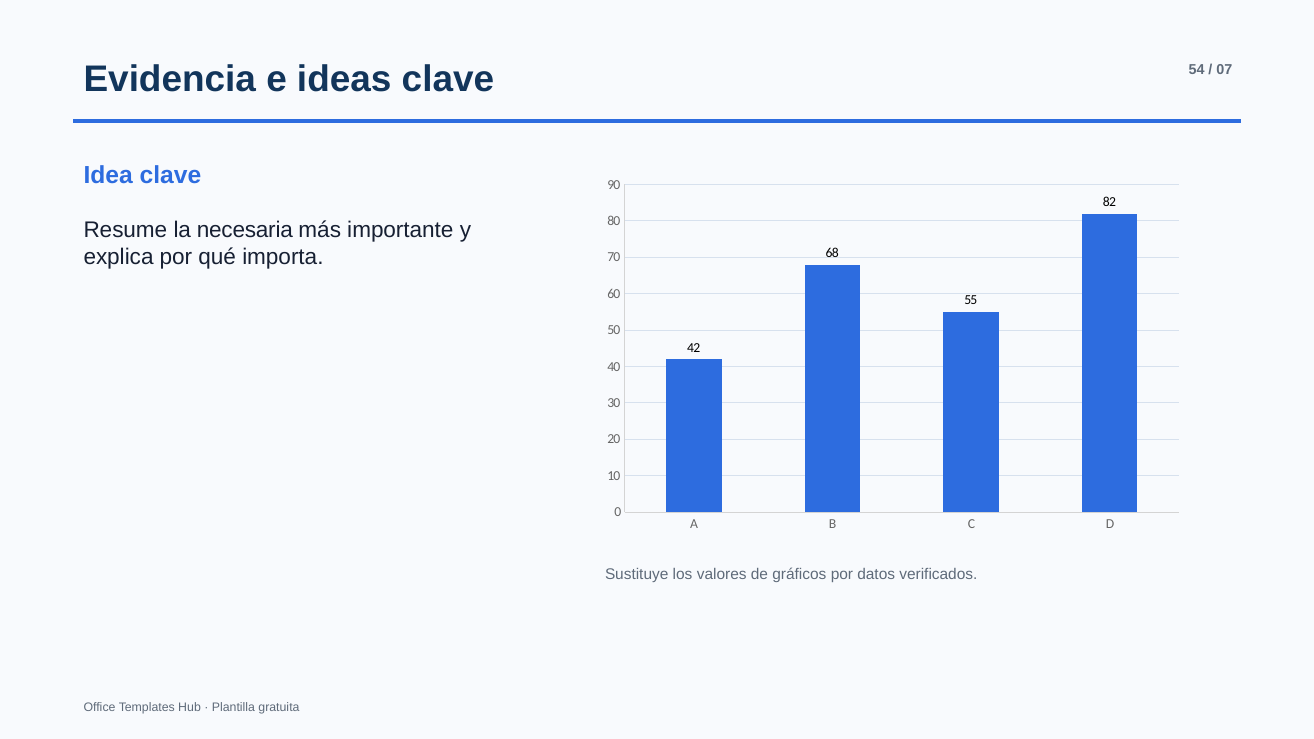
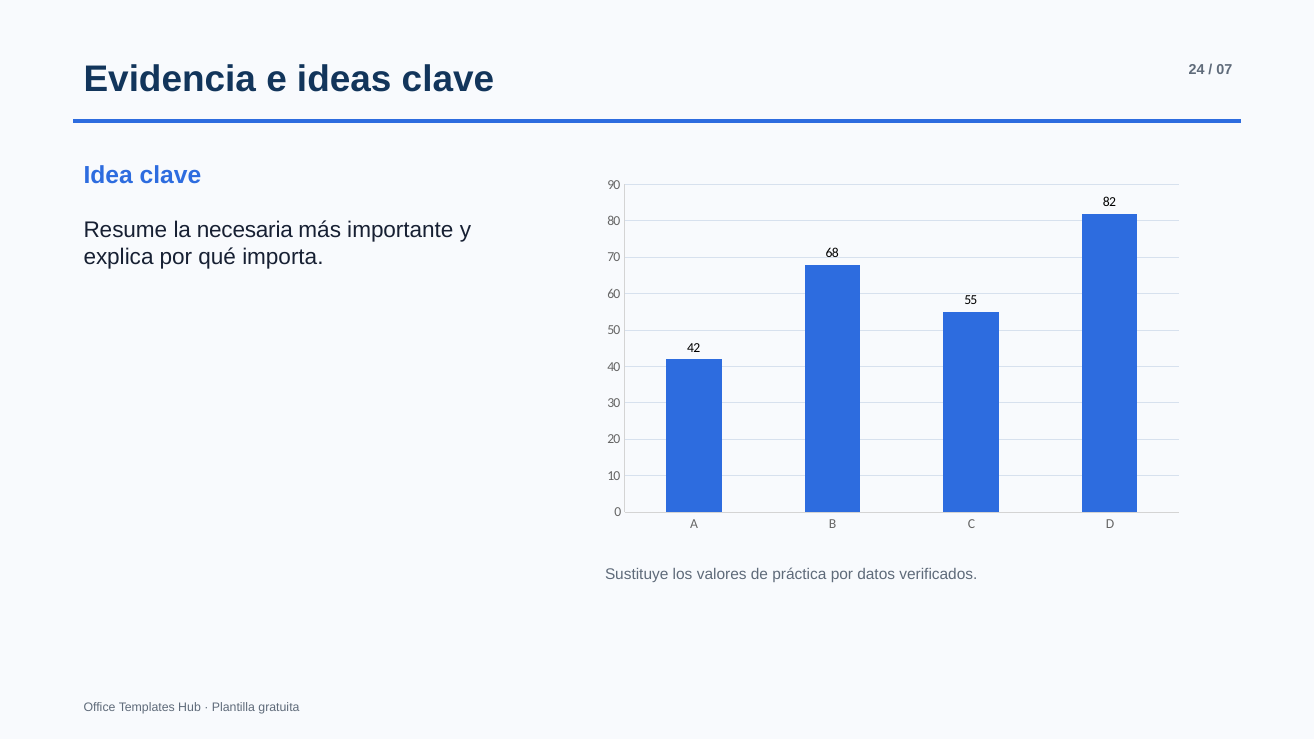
54: 54 -> 24 (1197, 70)
gráficos: gráficos -> práctica (799, 575)
